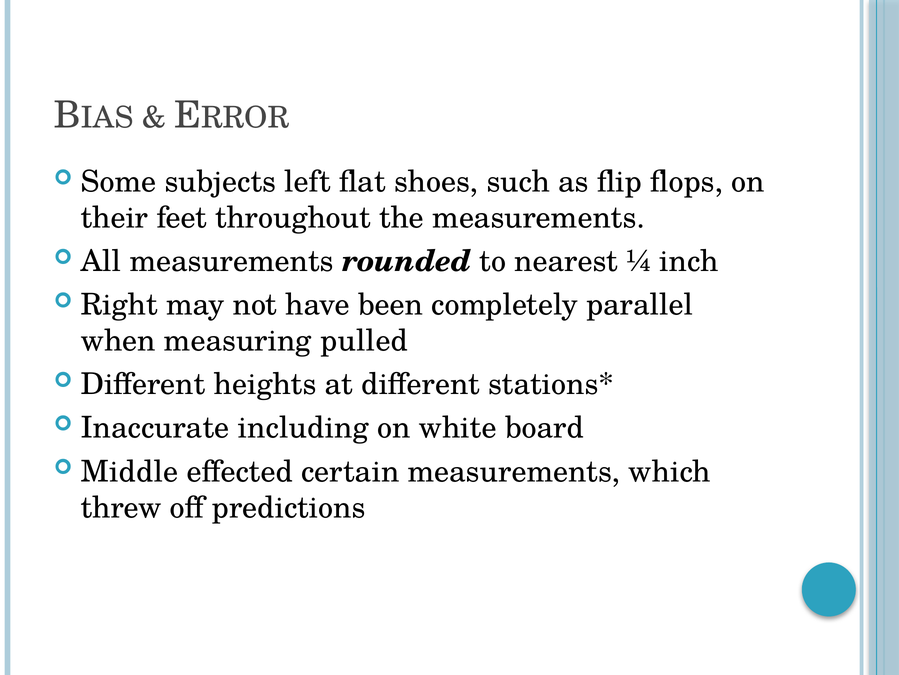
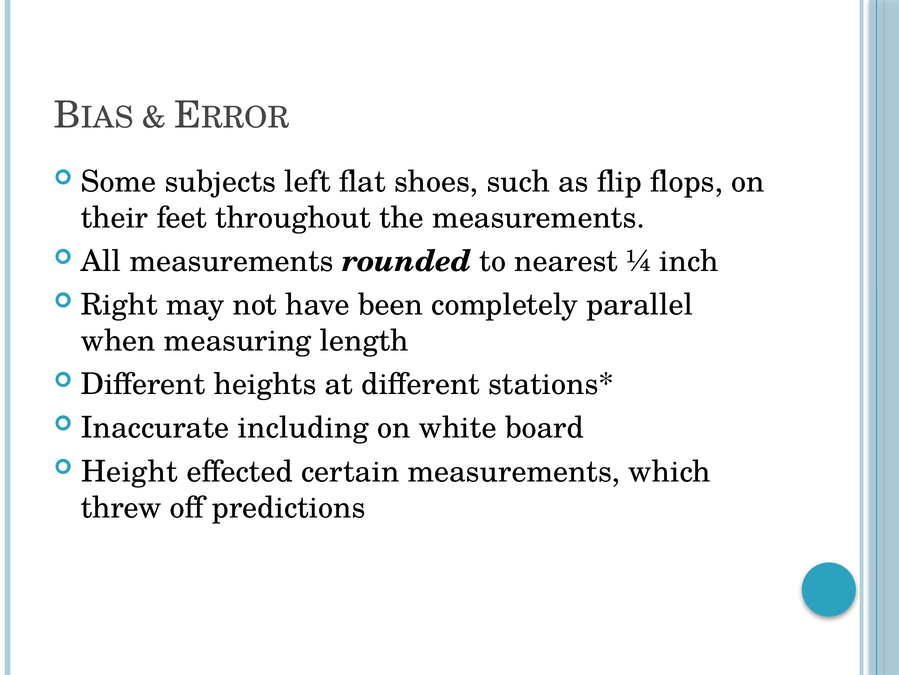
pulled: pulled -> length (364, 341)
Middle: Middle -> Height (130, 471)
